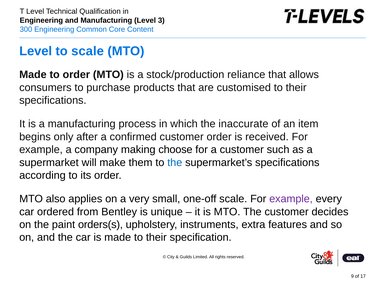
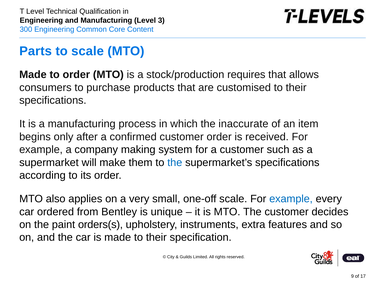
Level: Level -> Parts (36, 51)
reliance: reliance -> requires (246, 75)
choose: choose -> system (175, 150)
example colour: purple -> blue (291, 199)
